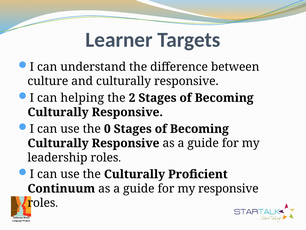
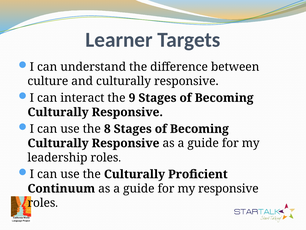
helping: helping -> interact (82, 98)
2: 2 -> 9 (132, 98)
0: 0 -> 8 (107, 129)
